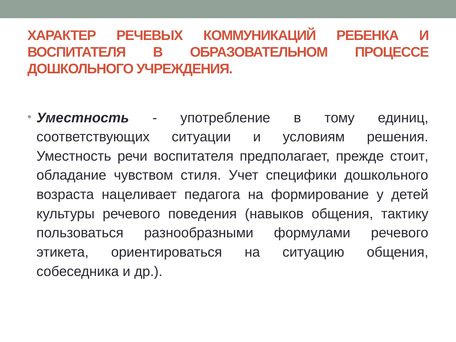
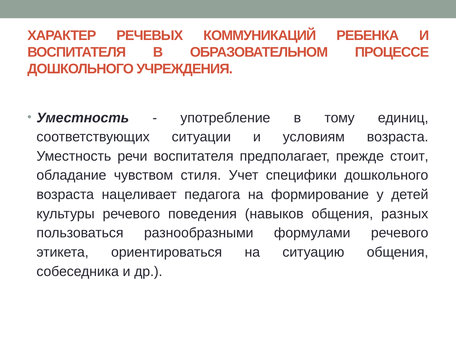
условиям решения: решения -> возраста (398, 137)
тактику: тактику -> разных (405, 214)
